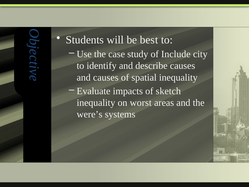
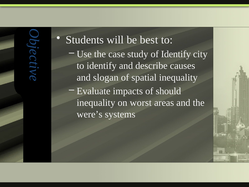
of Include: Include -> Identify (176, 54)
and causes: causes -> slogan (106, 77)
sketch: sketch -> should (168, 91)
